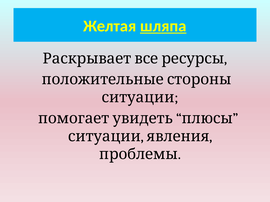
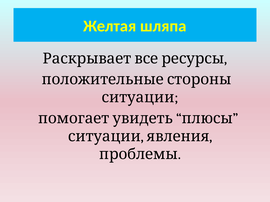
шляпа underline: present -> none (163, 26)
